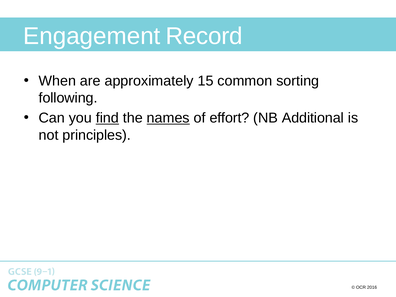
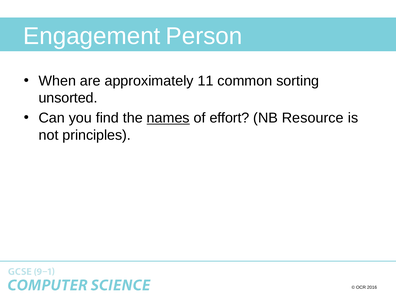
Record: Record -> Person (204, 36)
15: 15 -> 11 (206, 81)
following: following -> unsorted (68, 98)
find underline: present -> none (107, 118)
Additional: Additional -> Resource (313, 118)
